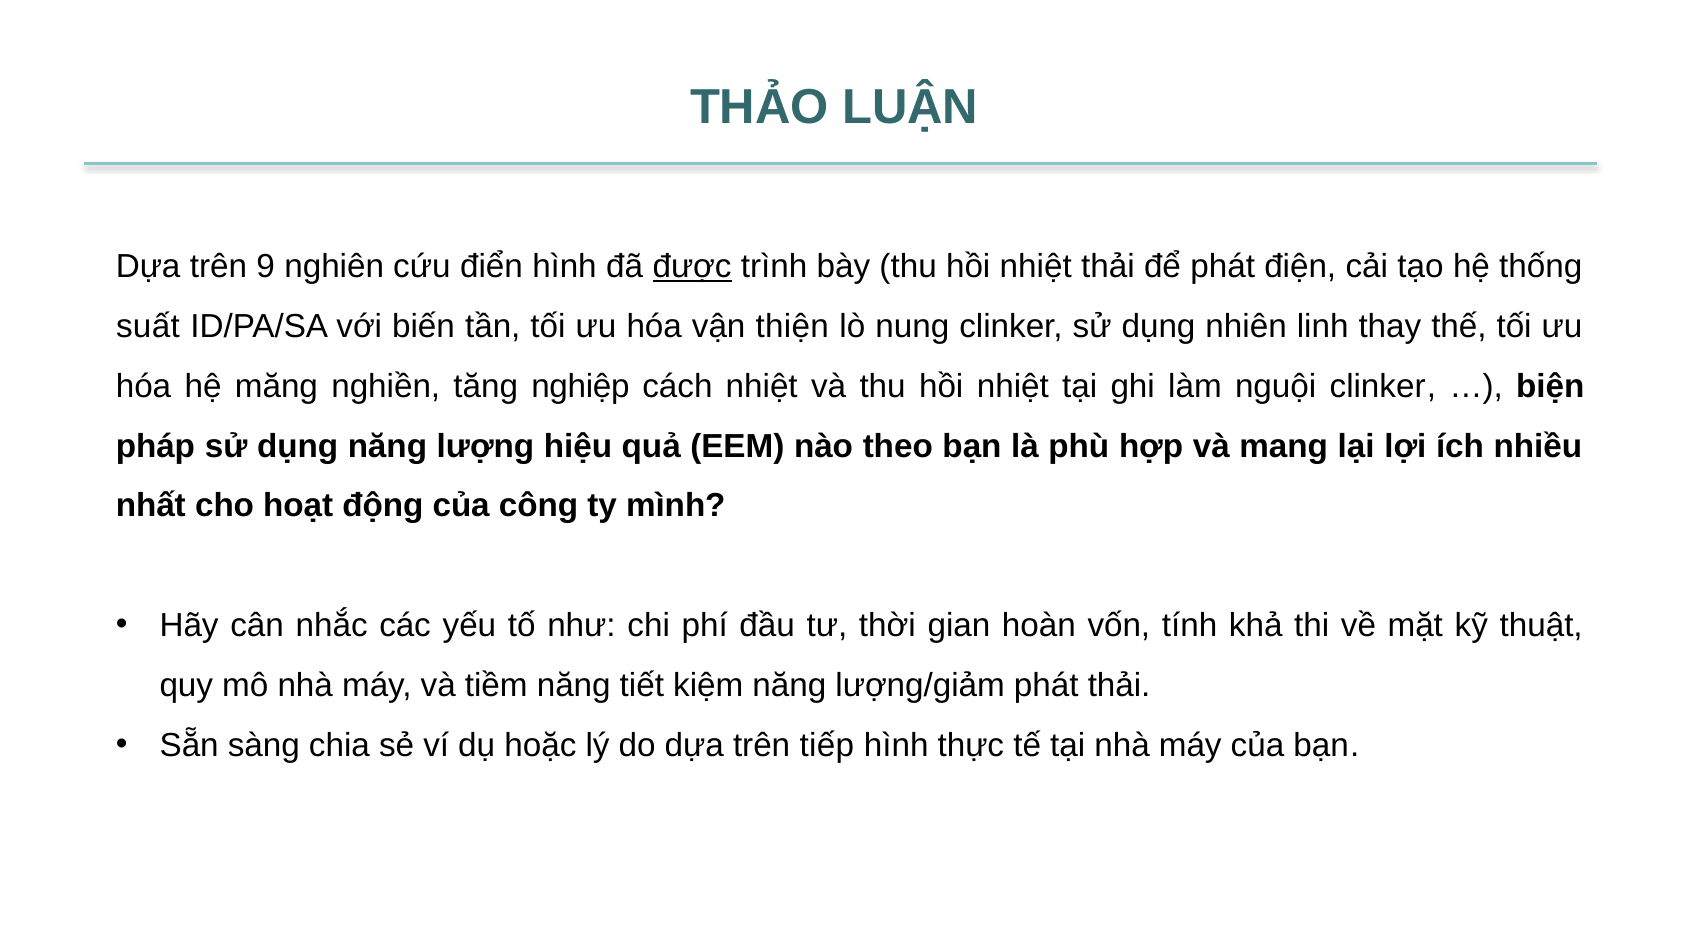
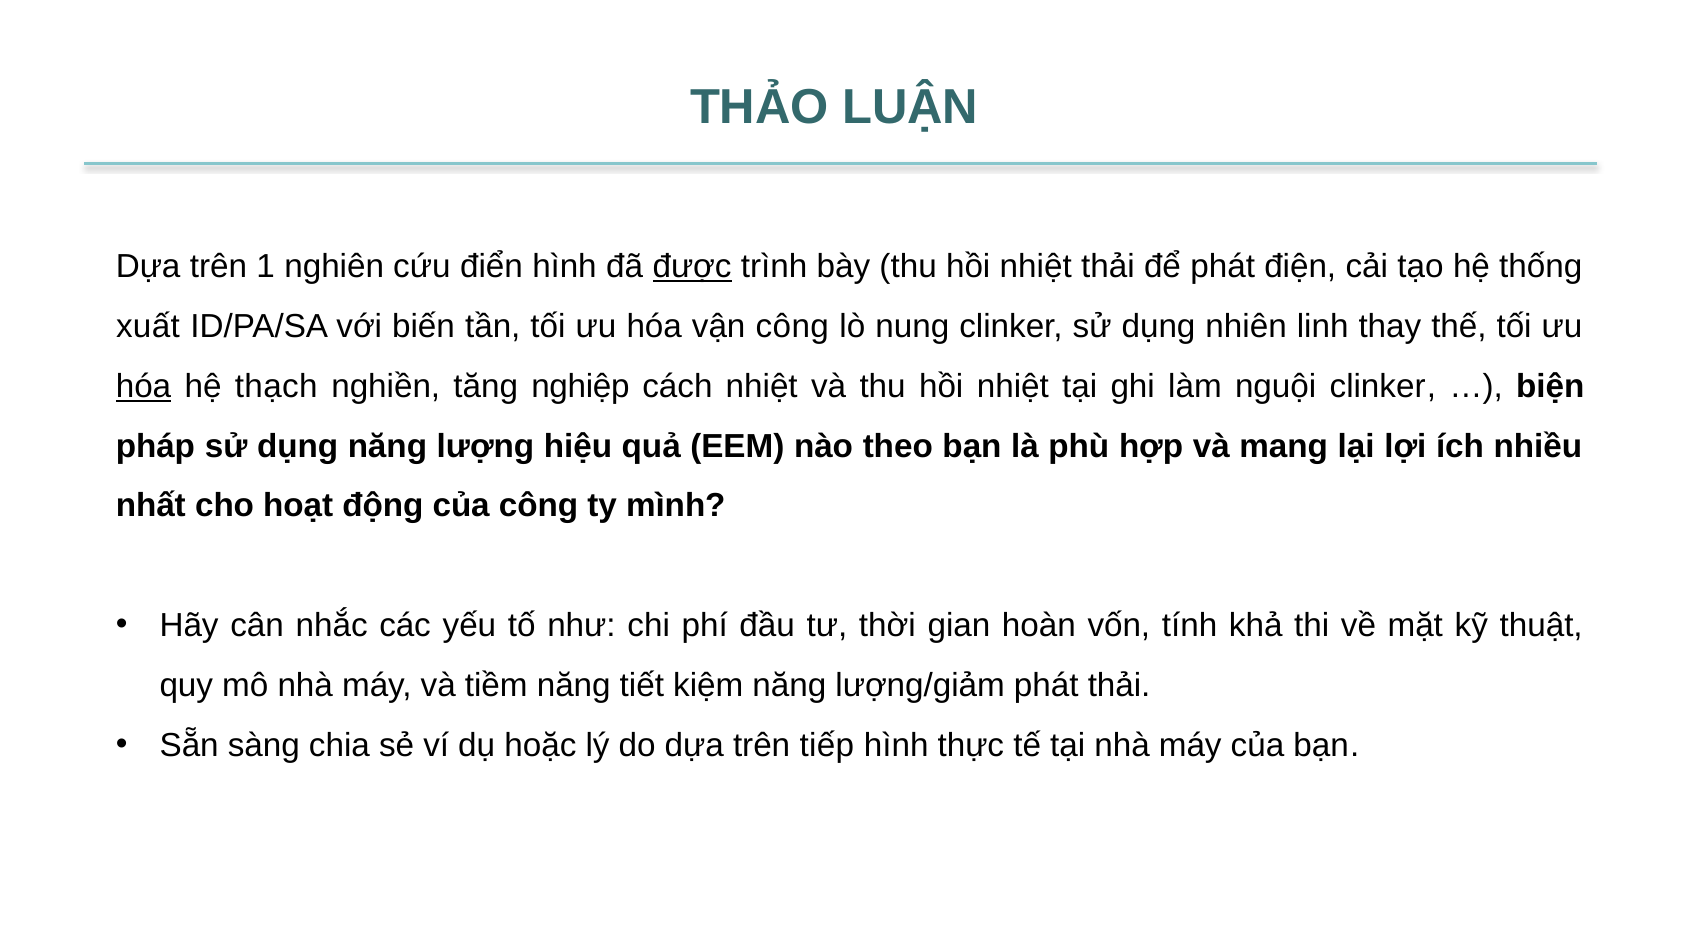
9: 9 -> 1 (266, 267)
suất: suất -> xuất (148, 326)
vận thiện: thiện -> công (792, 326)
hóa underline: none -> present (144, 386)
măng: măng -> thạch (276, 386)
